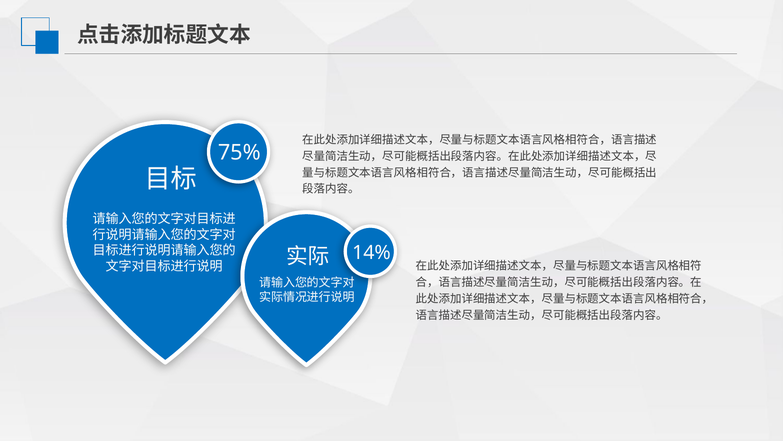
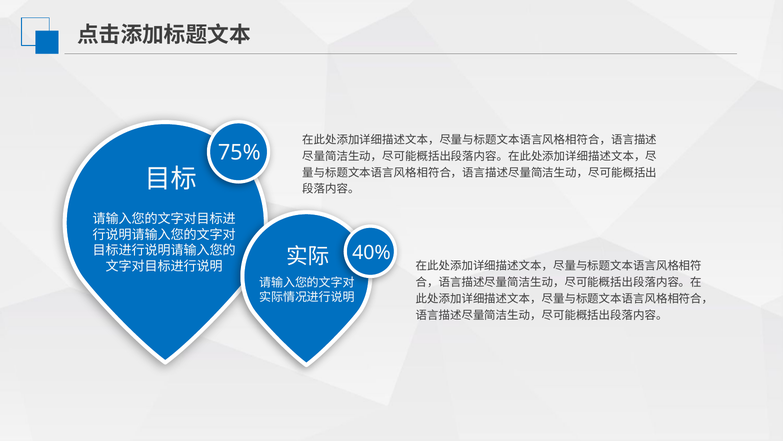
14%: 14% -> 40% (371, 252)
